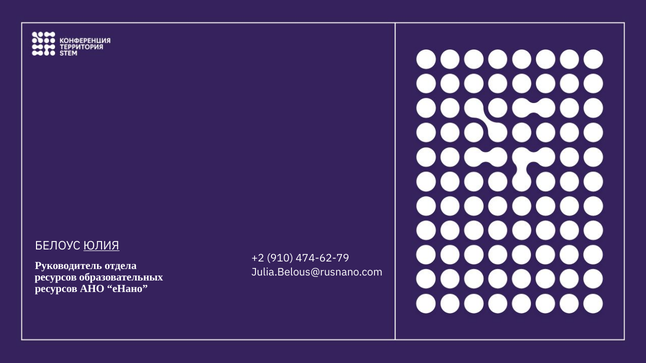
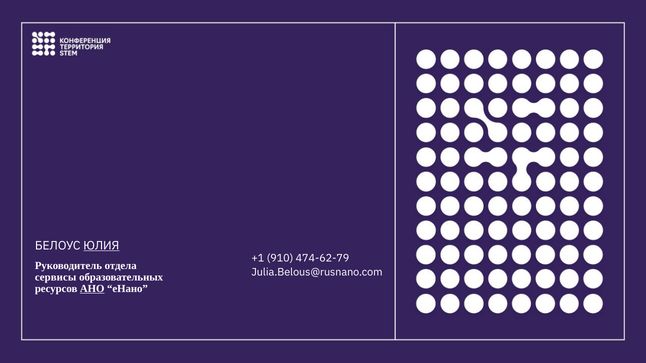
+2: +2 -> +1 (258, 258)
ресурсов: ресурсов -> сервисы (56, 277)
АНО underline: none -> present (92, 289)
